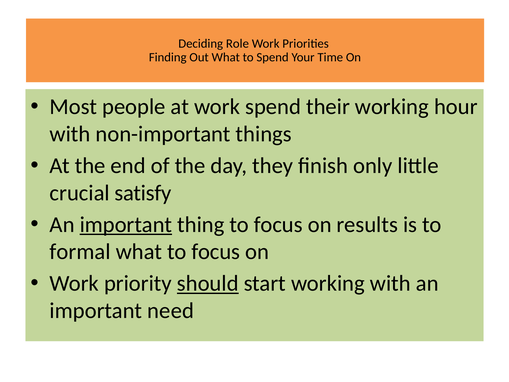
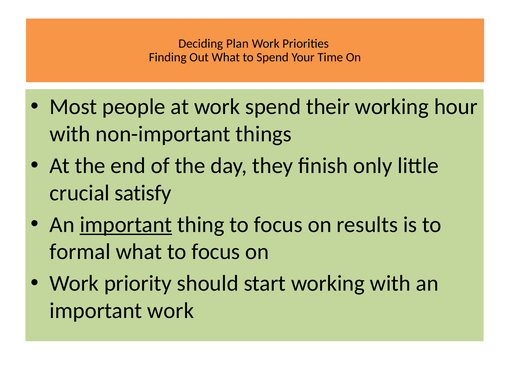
Role: Role -> Plan (237, 44)
should underline: present -> none (208, 283)
important need: need -> work (171, 310)
